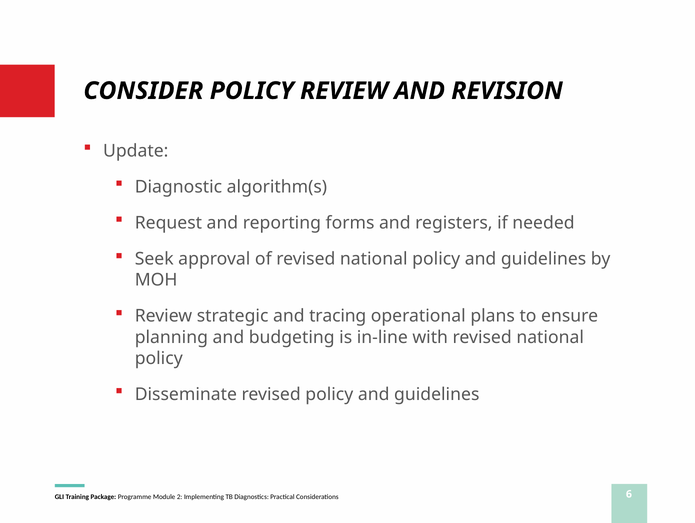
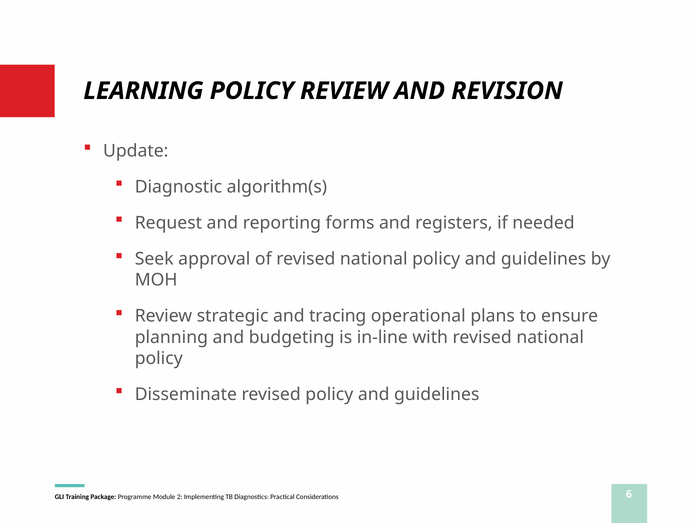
CONSIDER: CONSIDER -> LEARNING (143, 91)
